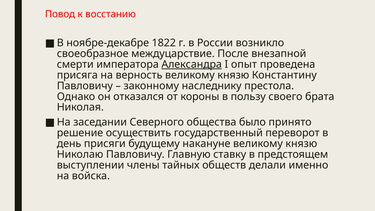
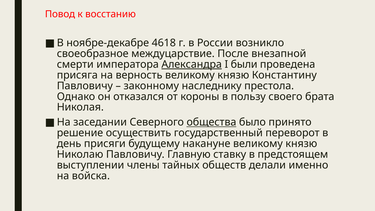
1822: 1822 -> 4618 (164, 43)
опыт: опыт -> были (244, 64)
общества underline: none -> present (211, 122)
